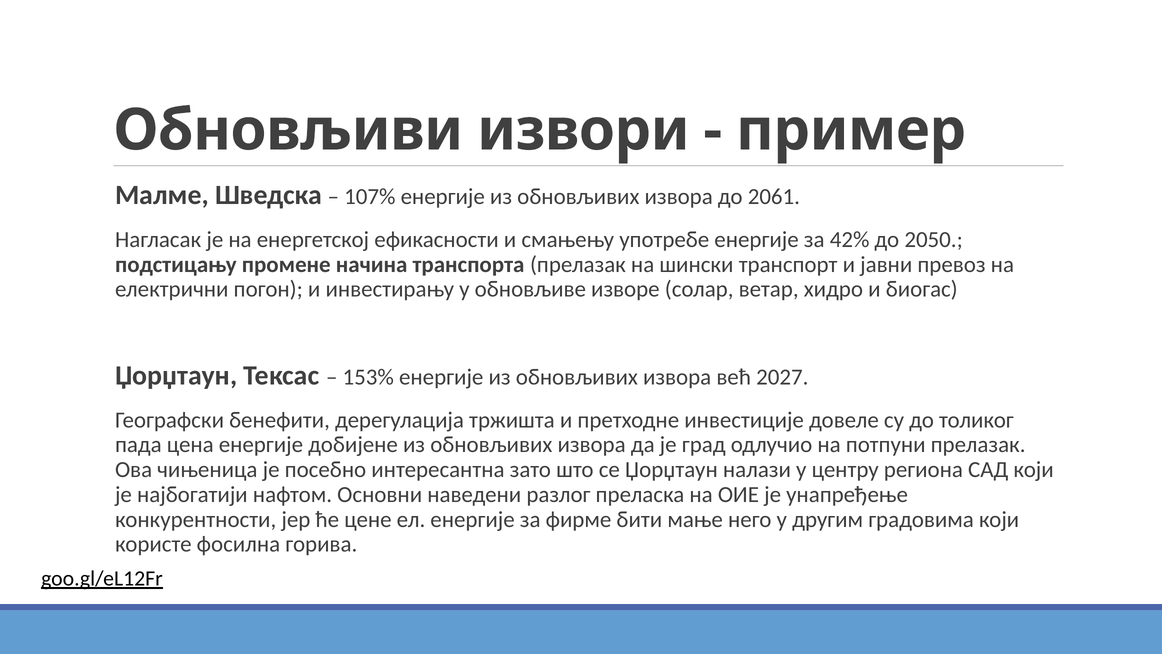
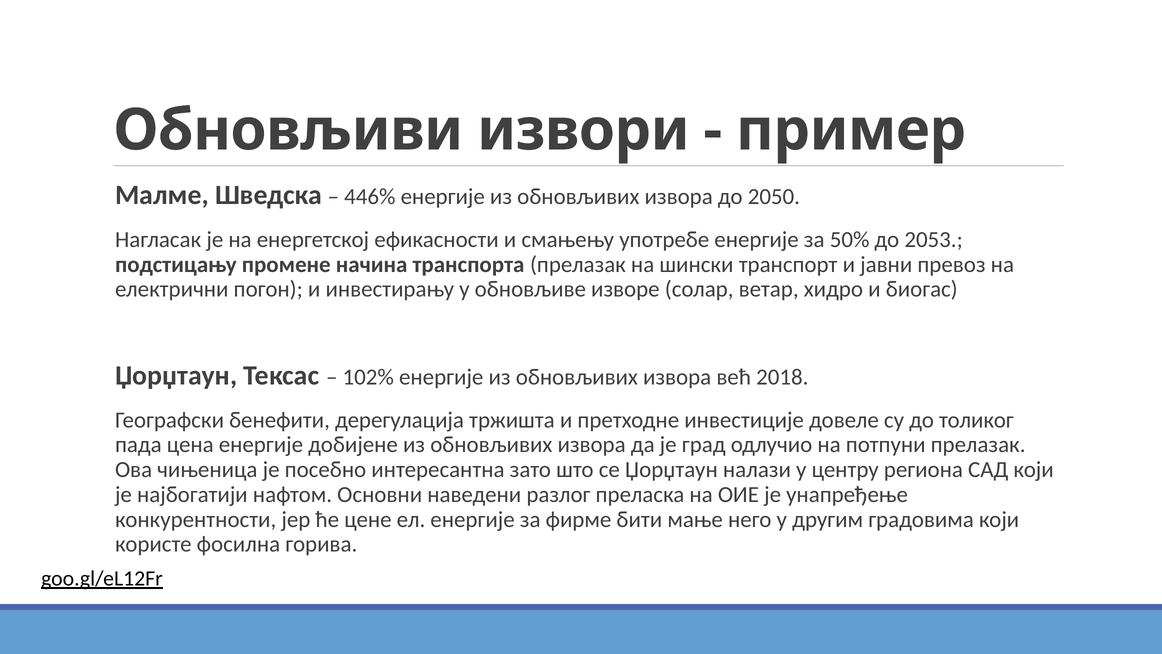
107%: 107% -> 446% (370, 197)
2061: 2061 -> 2050 (774, 197)
42%: 42% -> 50% (850, 240)
2050: 2050 -> 2053 (934, 240)
153%: 153% -> 102% (368, 377)
2027: 2027 -> 2018 (782, 377)
